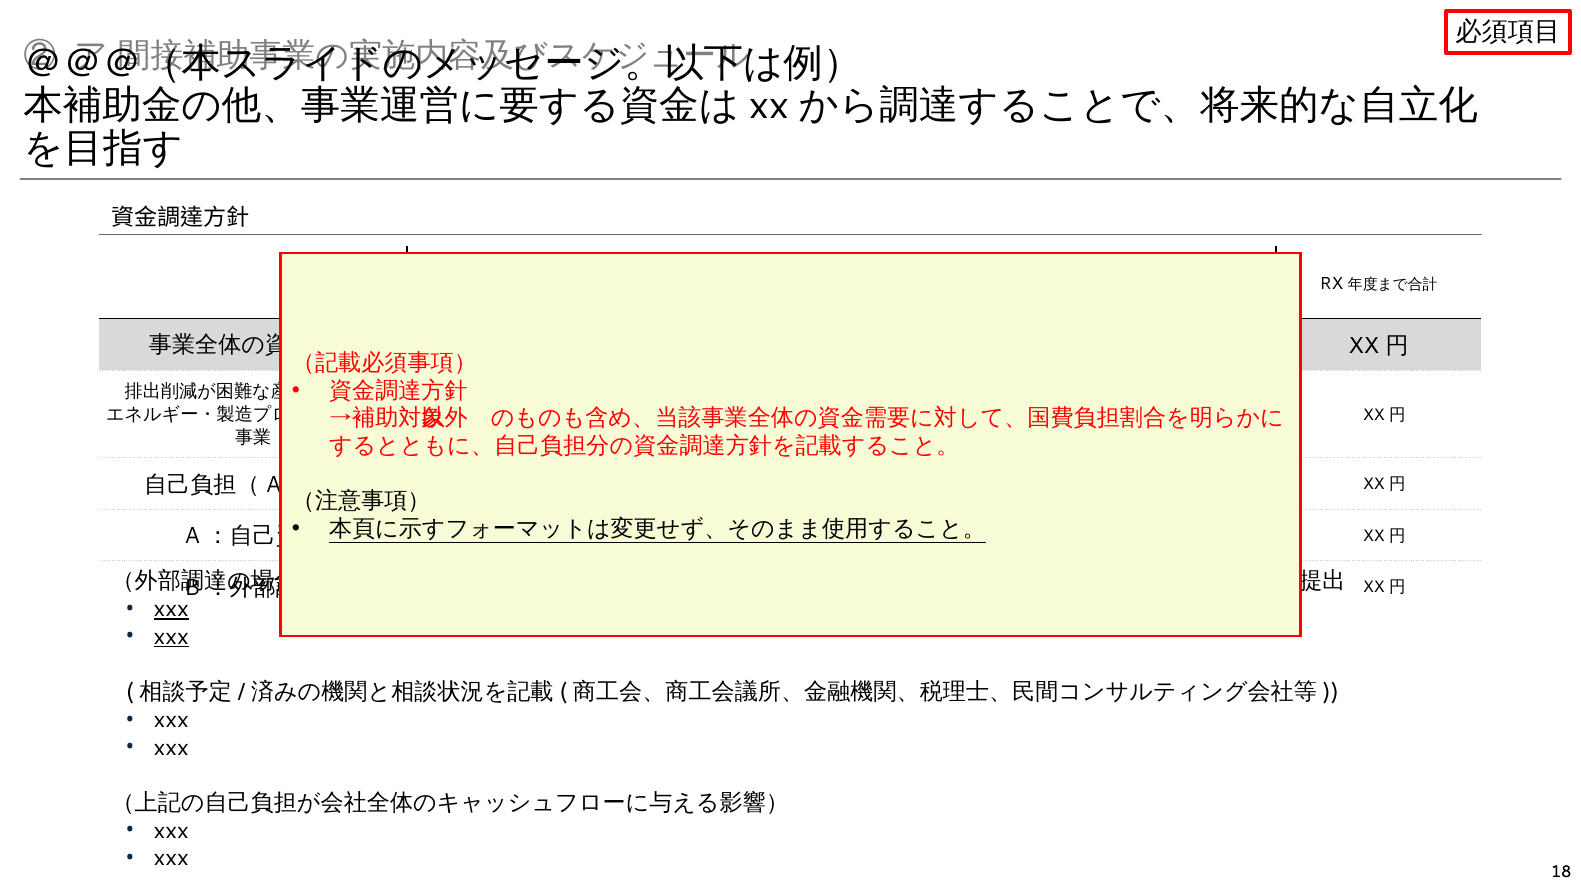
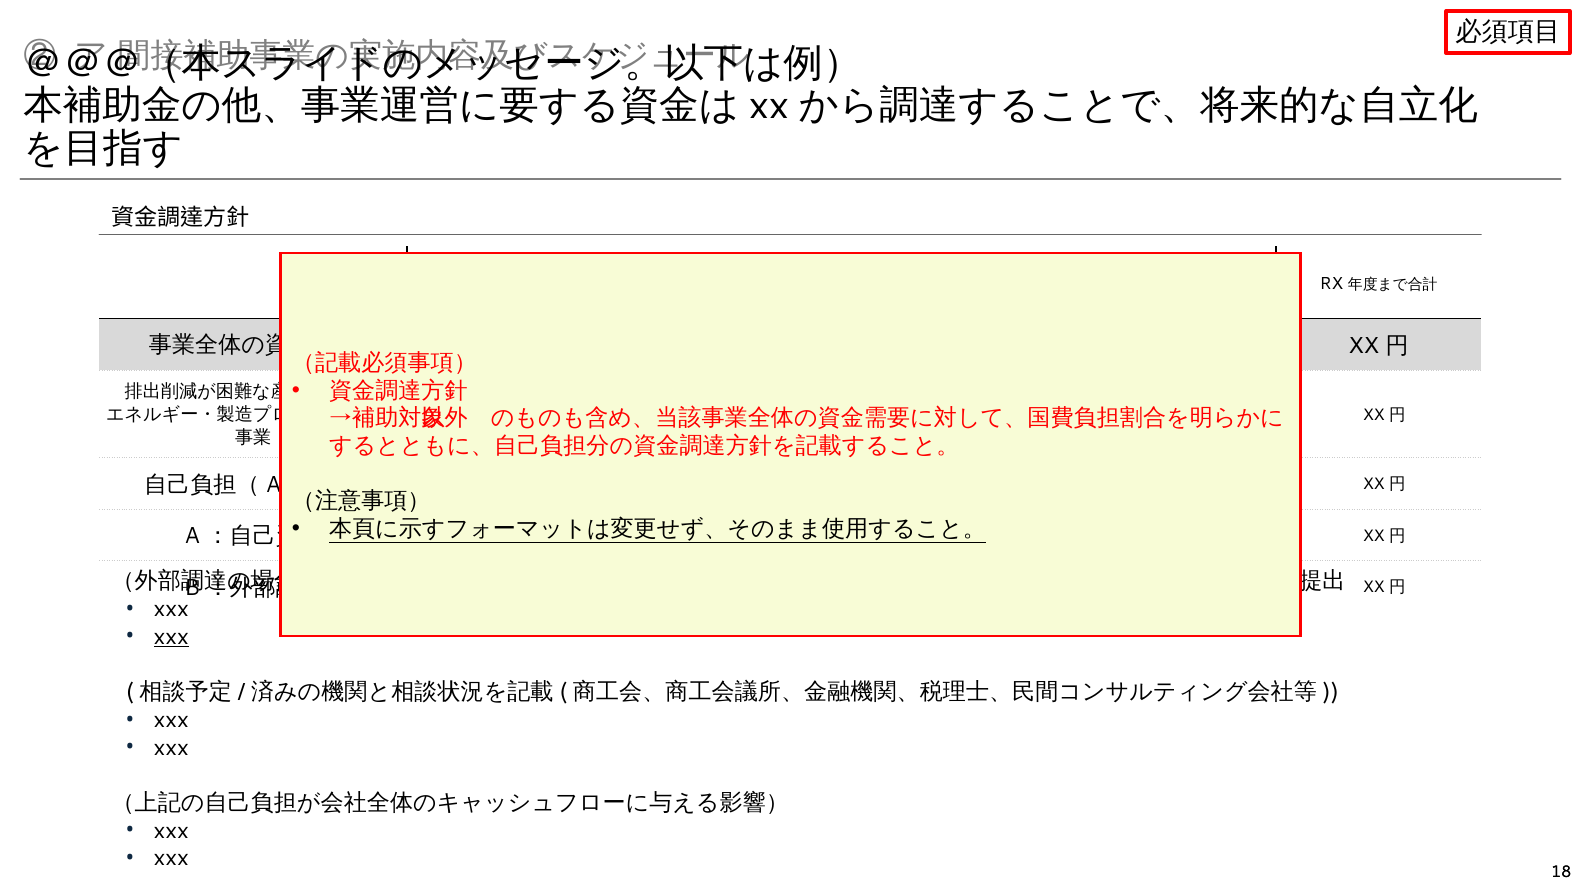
xxx underline: present -> none (171, 609)
